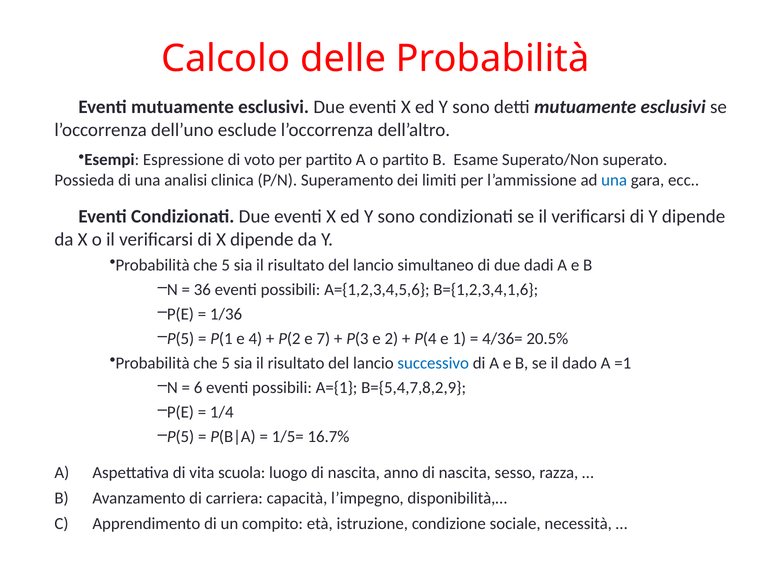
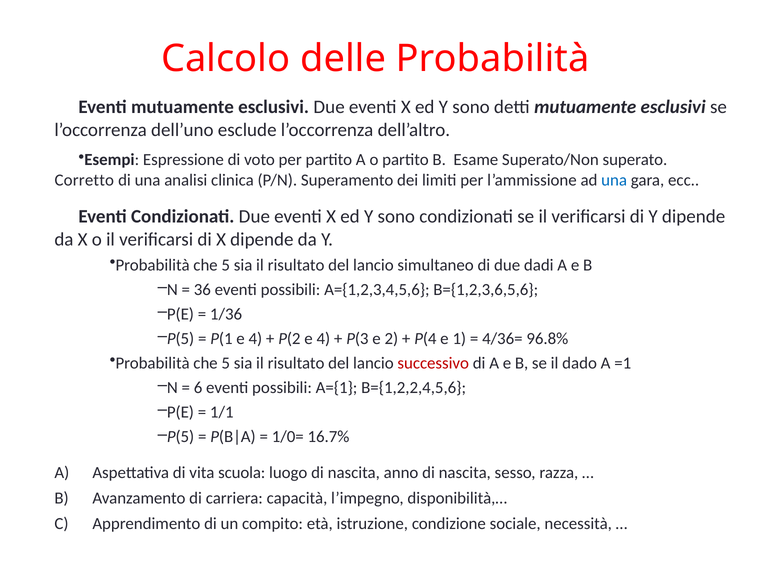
Possieda: Possieda -> Corretto (84, 180)
B={1,2,3,4,1,6: B={1,2,3,4,1,6 -> B={1,2,3,6,5,6 (486, 289)
P(2 e 7: 7 -> 4 (323, 338)
20.5%: 20.5% -> 96.8% (547, 338)
successivo colour: blue -> red (433, 363)
B={5,4,7,8,2,9: B={5,4,7,8,2,9 -> B={1,2,2,4,5,6 (414, 388)
1/4: 1/4 -> 1/1 (222, 412)
1/5=: 1/5= -> 1/0= (288, 437)
